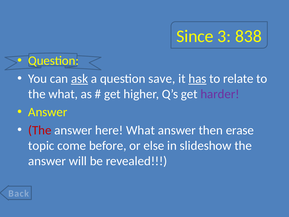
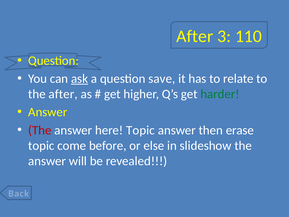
Since: Since -> After (195, 36)
838: 838 -> 110 (248, 36)
has underline: present -> none (197, 79)
the what: what -> after (63, 94)
harder colour: purple -> green (220, 94)
here What: What -> Topic (140, 130)
